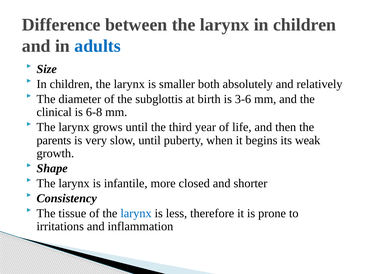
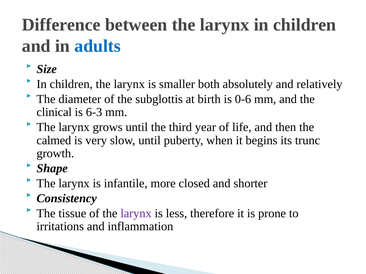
3-6: 3-6 -> 0-6 (243, 99)
6-8: 6-8 -> 6-3 (94, 112)
parents: parents -> calmed (54, 141)
weak: weak -> trunc (308, 141)
larynx colour: blue -> purple (136, 214)
